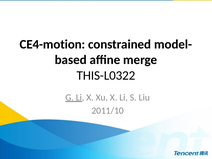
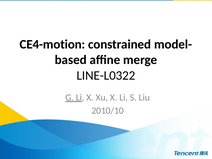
THIS-L0322: THIS-L0322 -> LINE-L0322 (106, 75)
2011/10: 2011/10 -> 2010/10 (108, 111)
